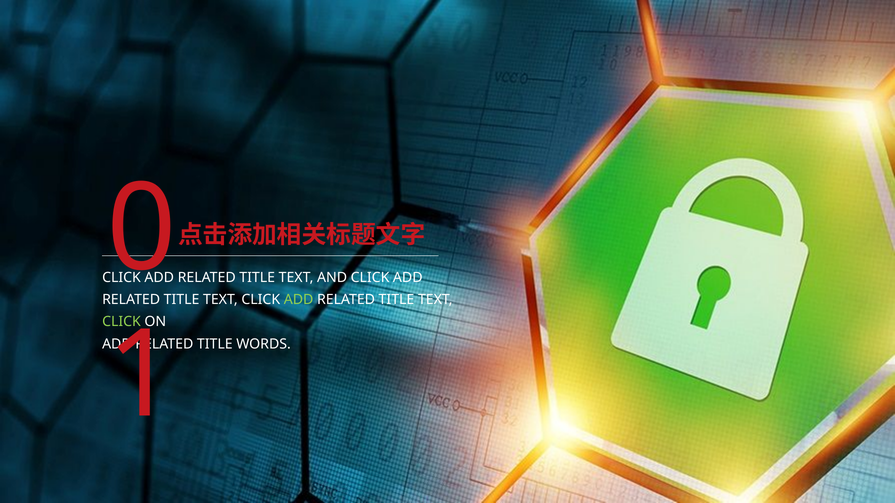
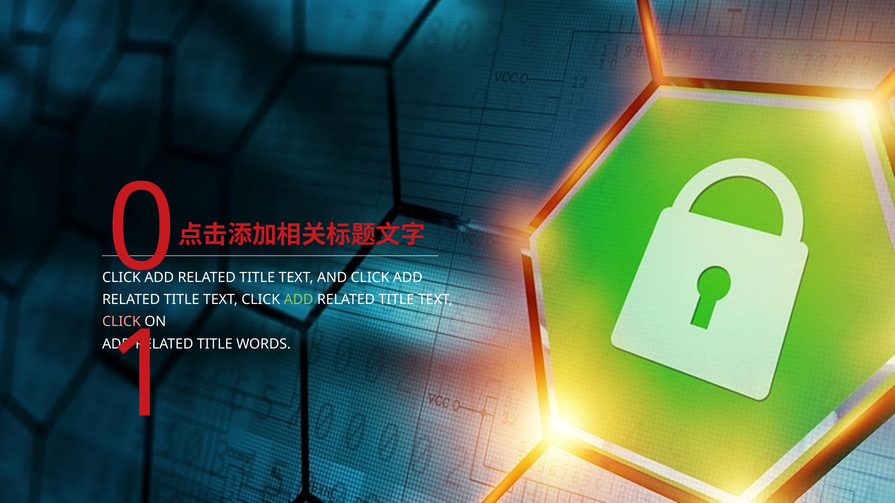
CLICK colour: light green -> pink (121, 322)
